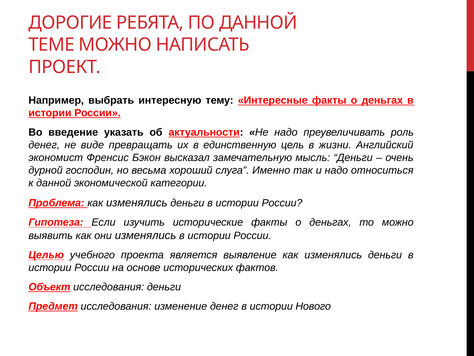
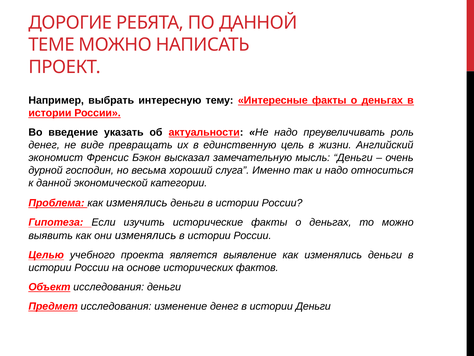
истории Нового: Нового -> Деньги (313, 306)
